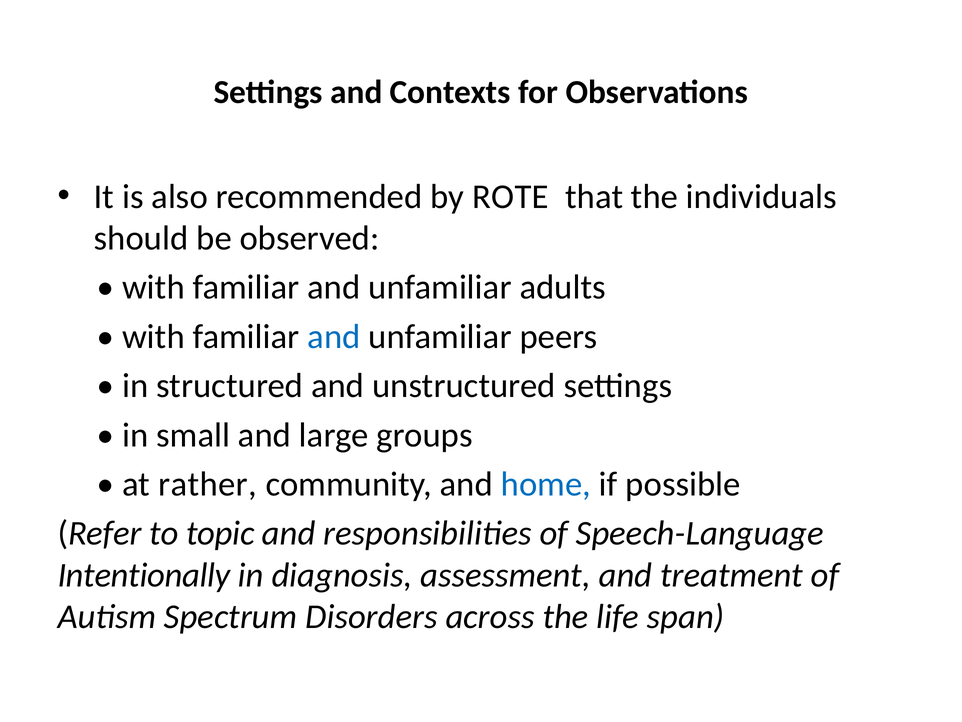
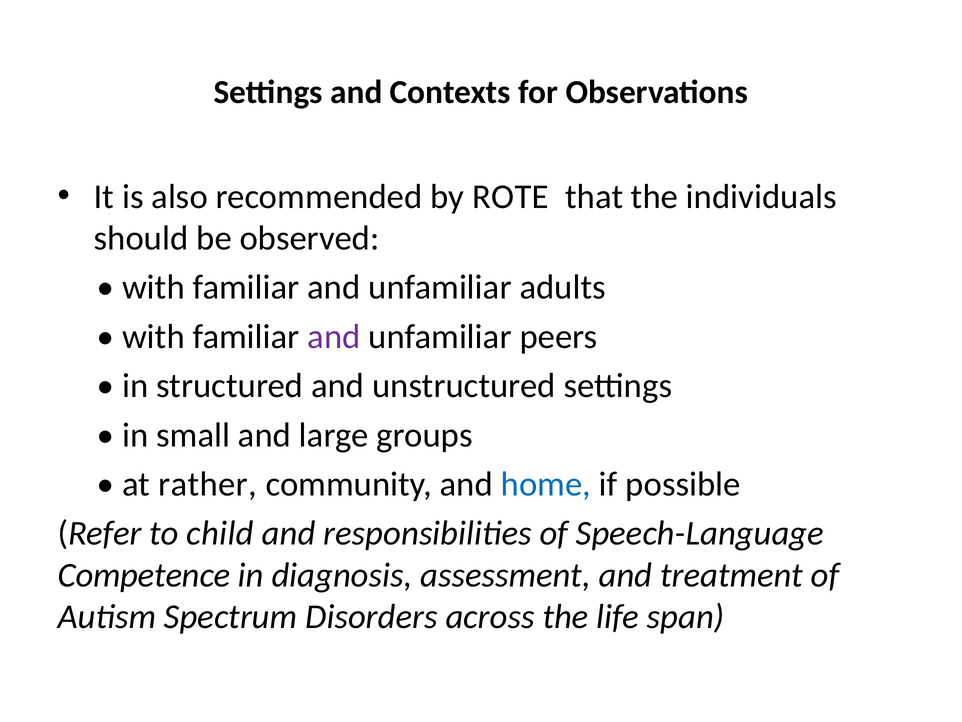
and colour: blue -> purple (334, 336)
topic: topic -> child (220, 533)
Intentionally: Intentionally -> Competence (144, 575)
